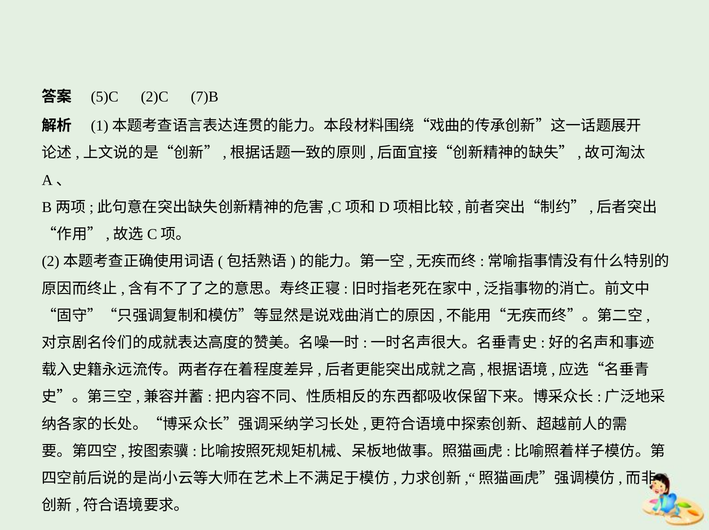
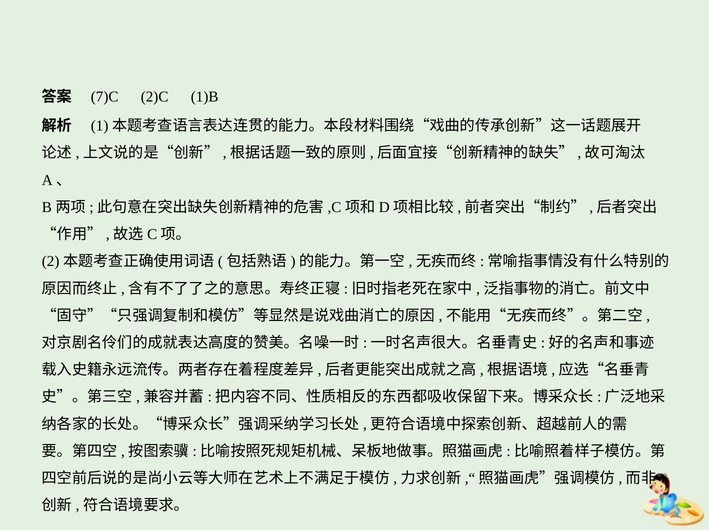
5)C: 5)C -> 7)C (105, 97)
7)B: 7)B -> 1)B (205, 97)
